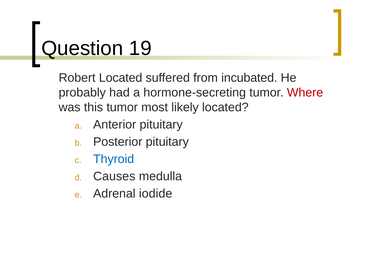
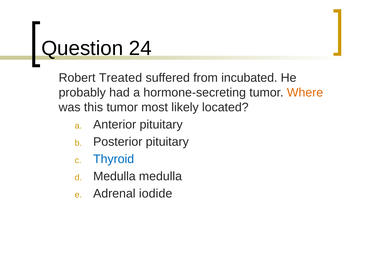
19: 19 -> 24 (140, 48)
Robert Located: Located -> Treated (121, 78)
Where colour: red -> orange (305, 93)
Causes: Causes -> Medulla (114, 176)
